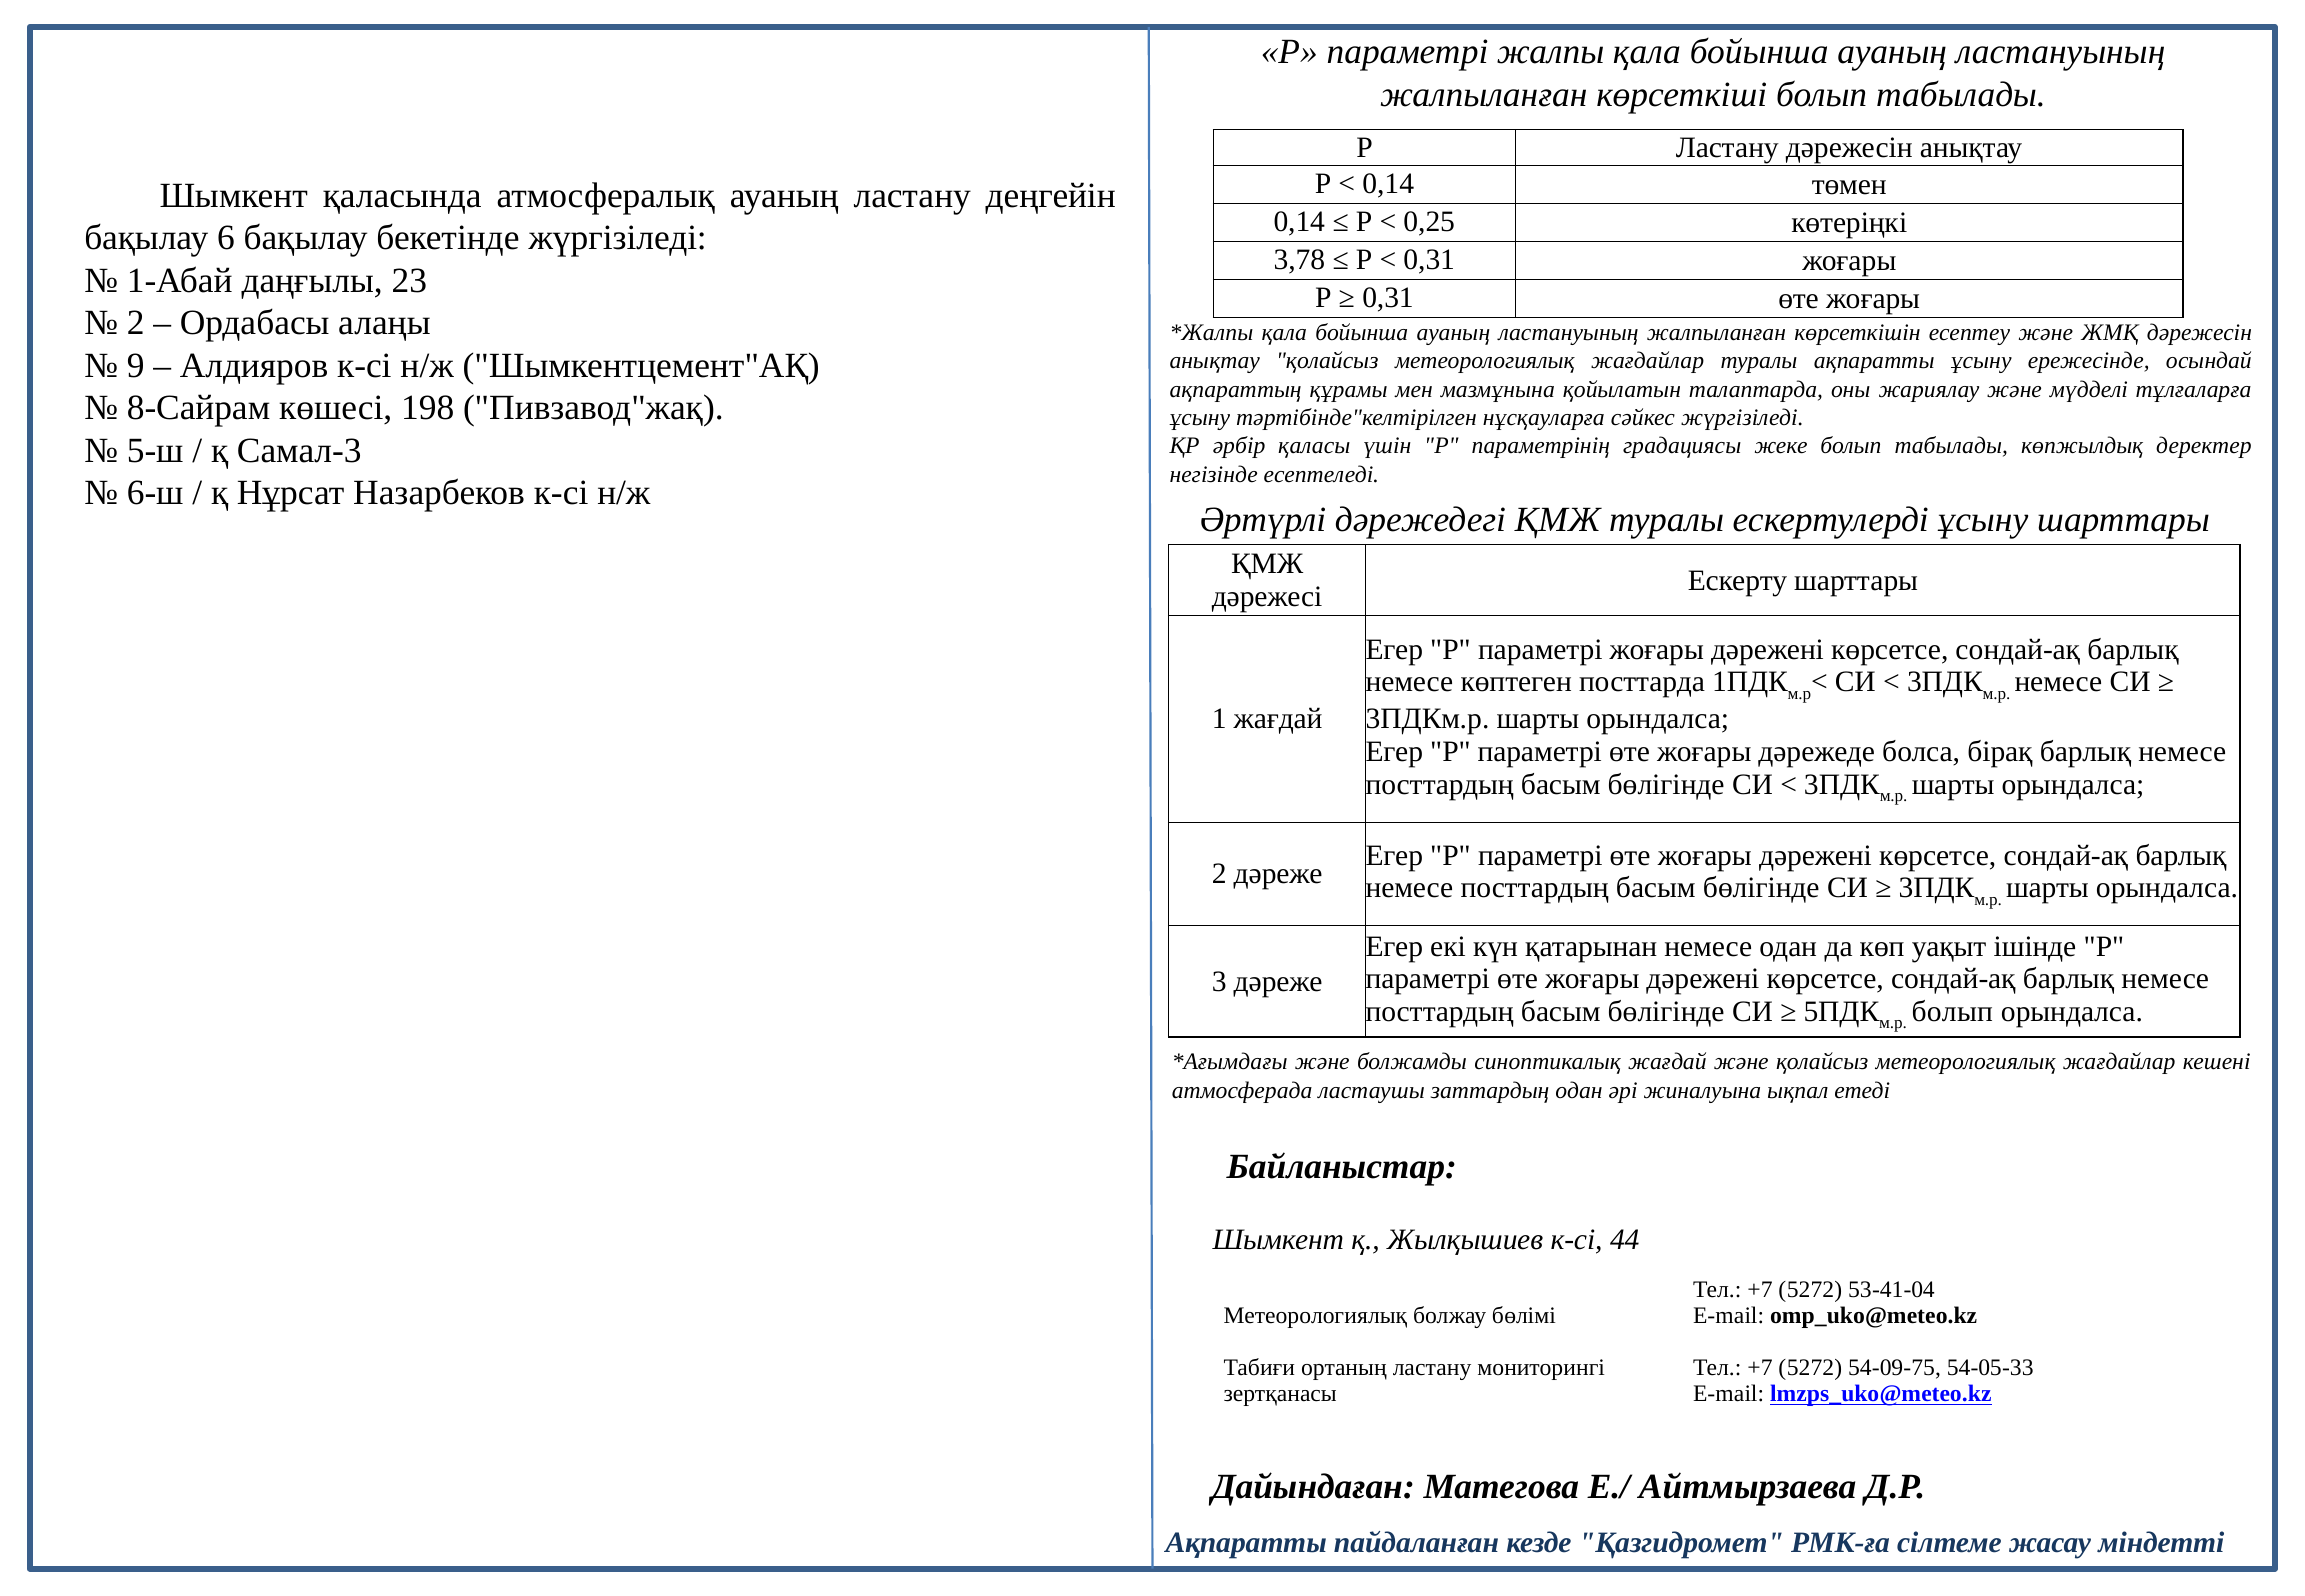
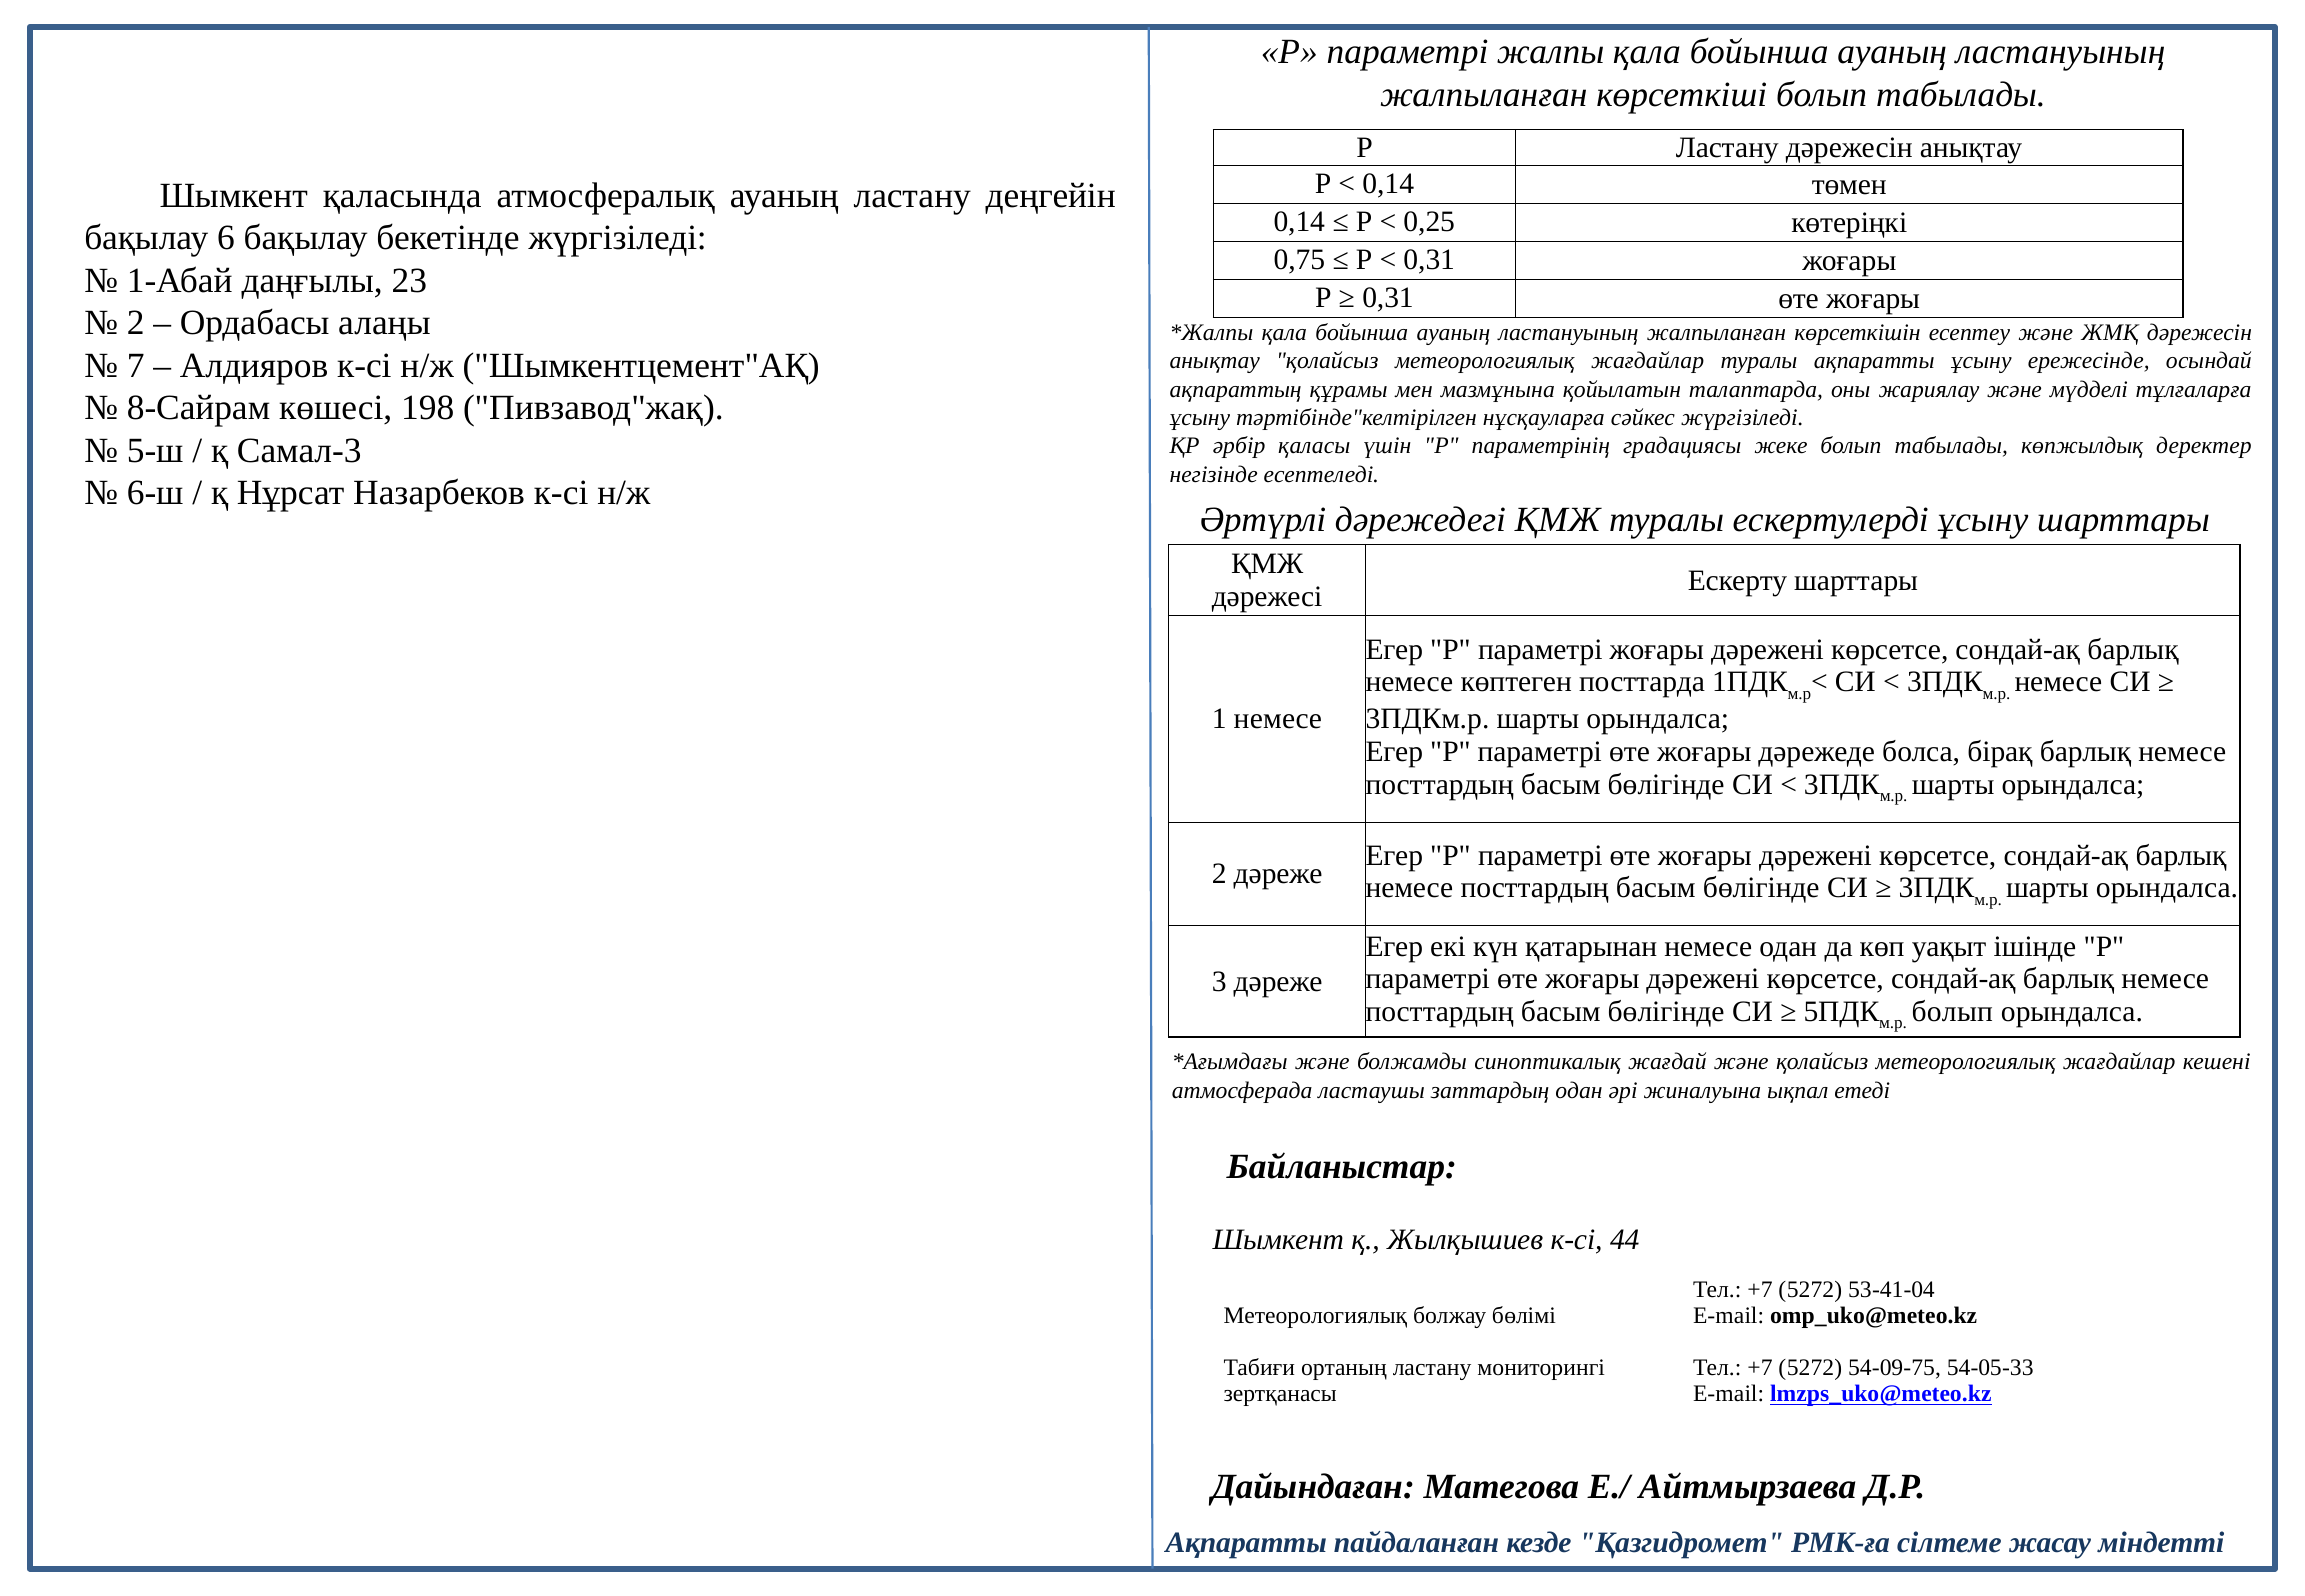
3,78: 3,78 -> 0,75 (1299, 260)
9: 9 -> 7 (136, 366)
1 жағдай: жағдай -> немесе (1278, 719)
